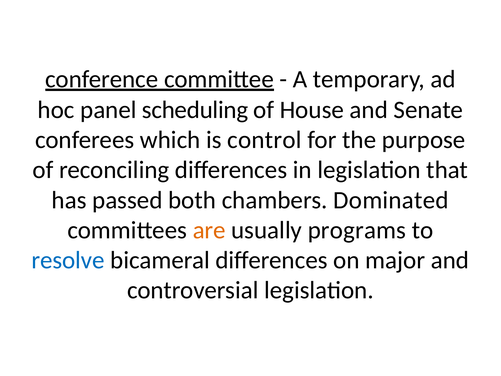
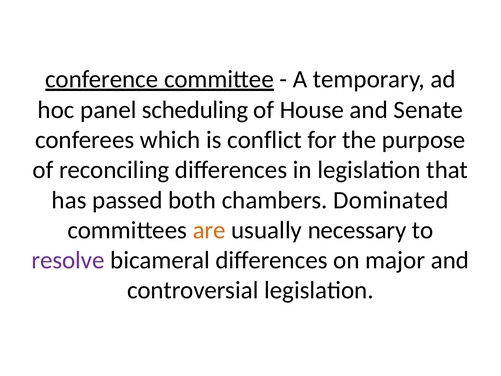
control: control -> conflict (265, 140)
programs: programs -> necessary (357, 230)
resolve colour: blue -> purple (68, 260)
